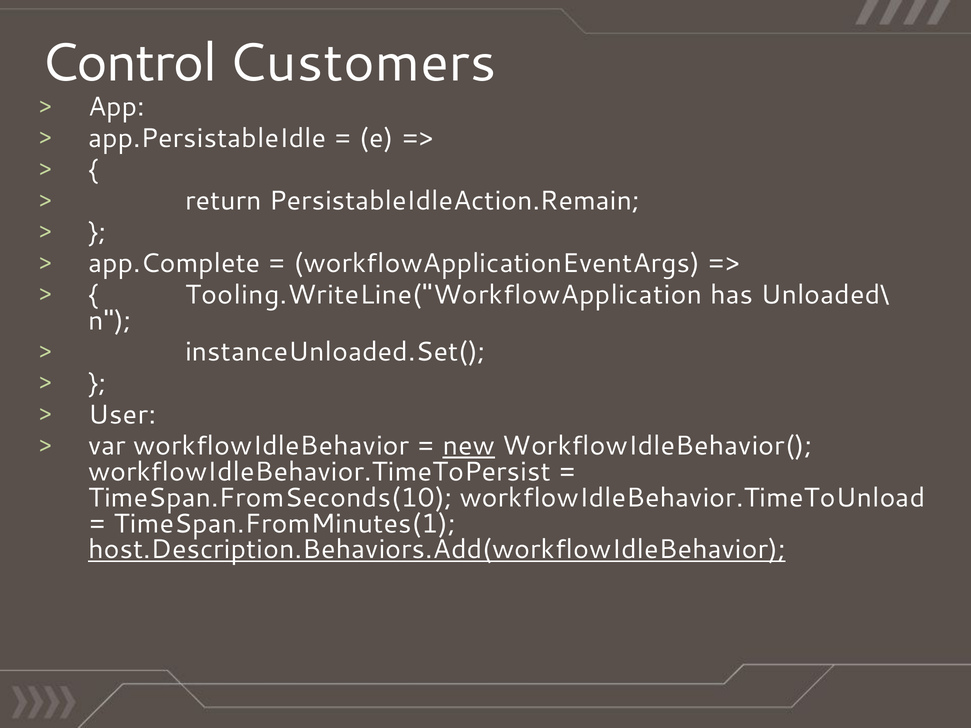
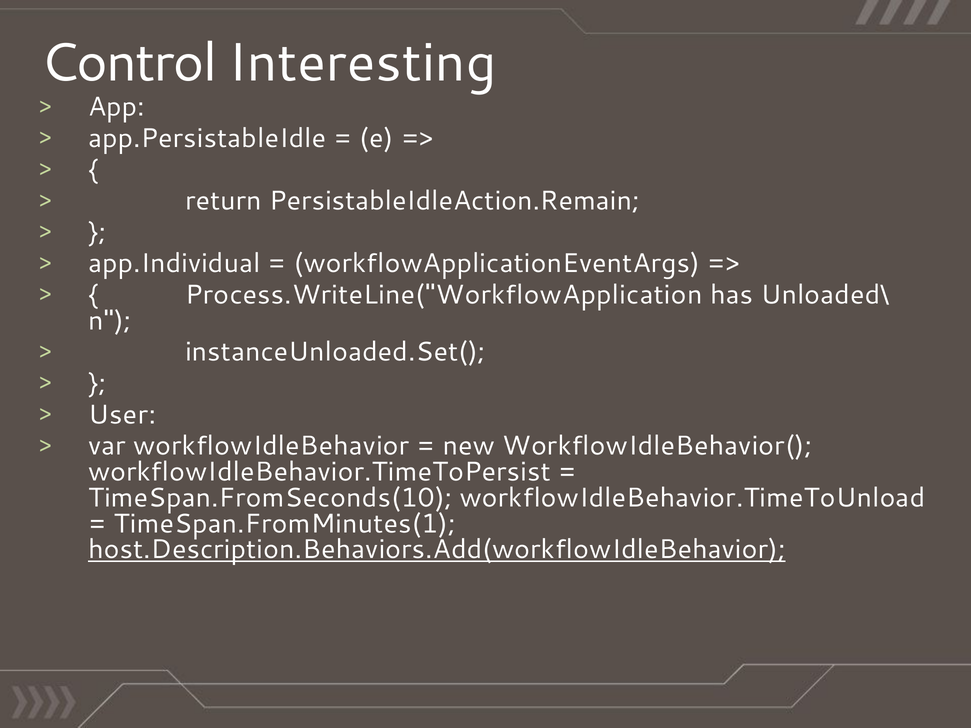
Customers: Customers -> Interesting (362, 63)
app.Complete: app.Complete -> app.Individual (174, 264)
Tooling.WriteLine("WorkflowApplication: Tooling.WriteLine("WorkflowApplication -> Process.WriteLine("WorkflowApplication (444, 295)
new underline: present -> none (469, 446)
